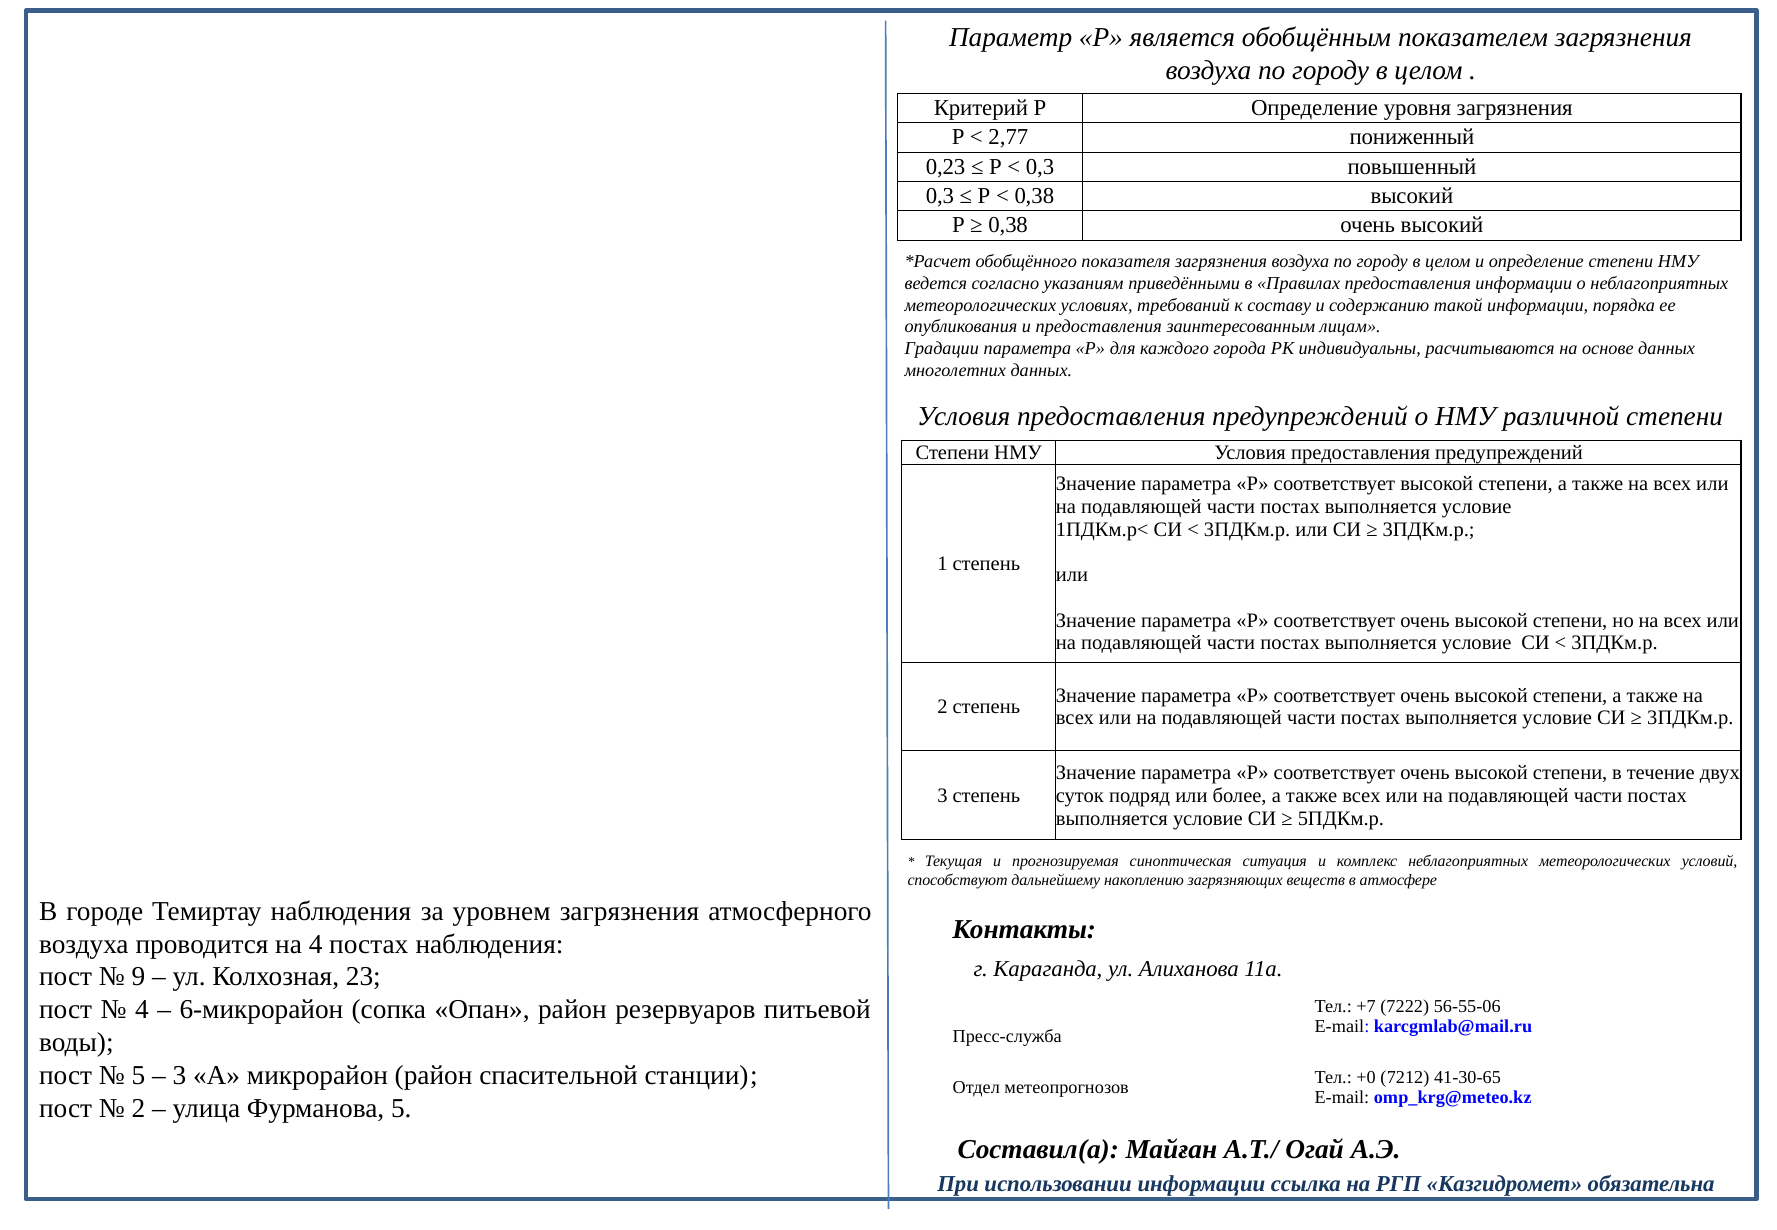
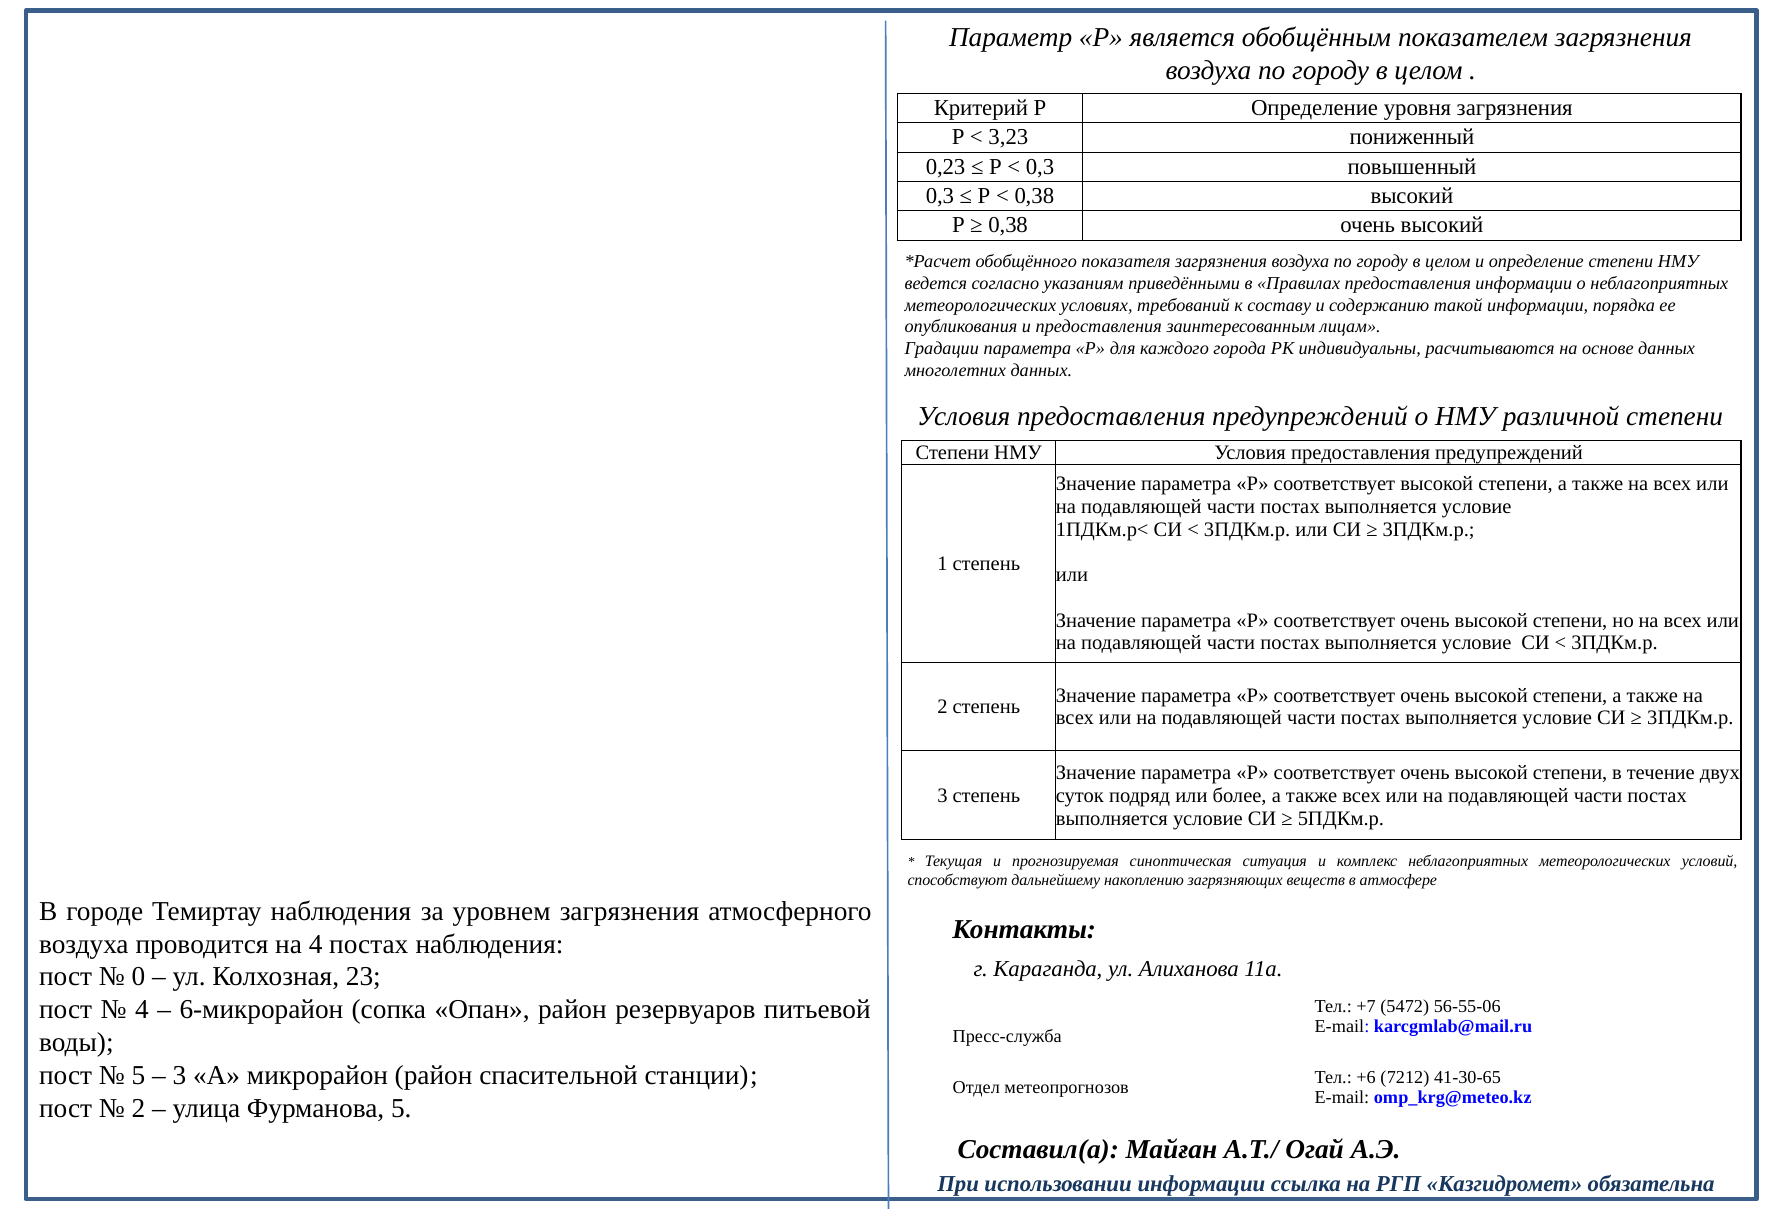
2,77: 2,77 -> 3,23 (1008, 137)
9: 9 -> 0 (139, 977)
7222: 7222 -> 5472 (1405, 1007)
+0: +0 -> +6 (1366, 1078)
